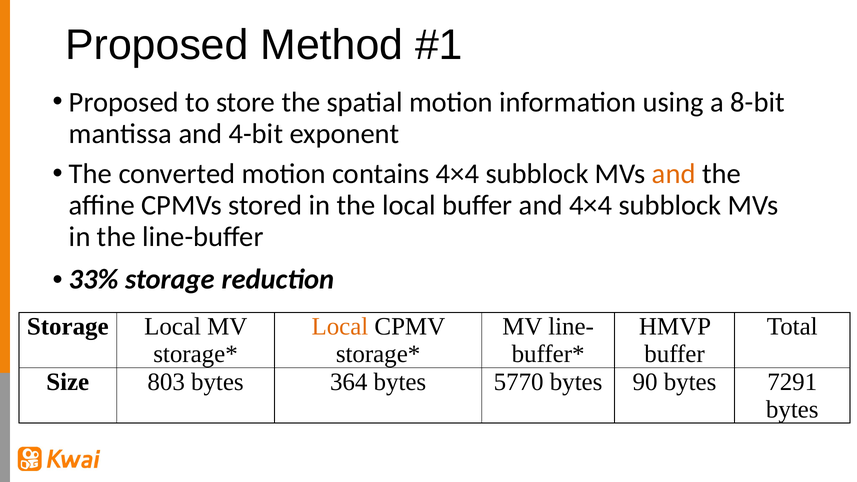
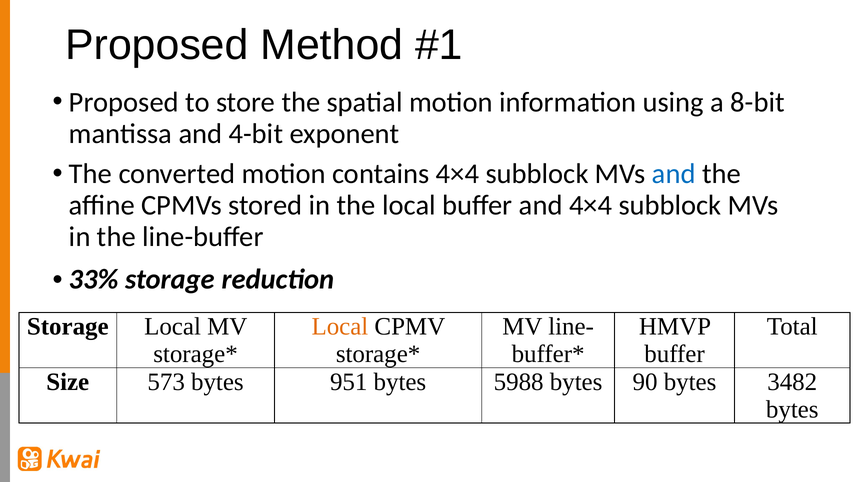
and colour: orange -> blue (674, 174)
803: 803 -> 573 (166, 382)
364: 364 -> 951 (349, 382)
5770: 5770 -> 5988 (519, 382)
7291: 7291 -> 3482 (792, 382)
